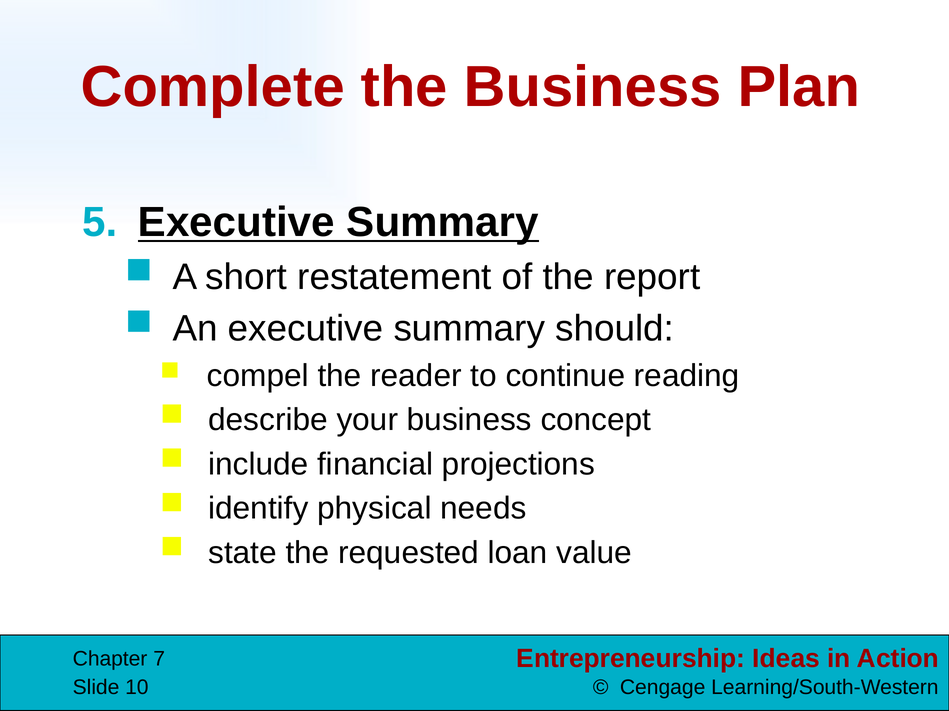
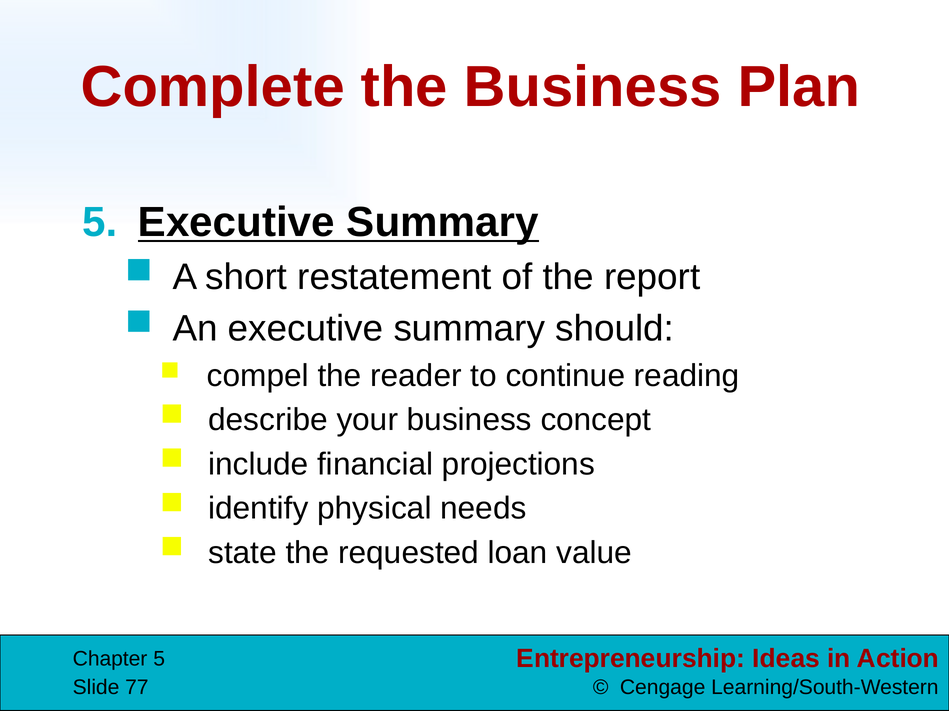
Chapter 7: 7 -> 5 (159, 659)
10: 10 -> 77 (137, 688)
